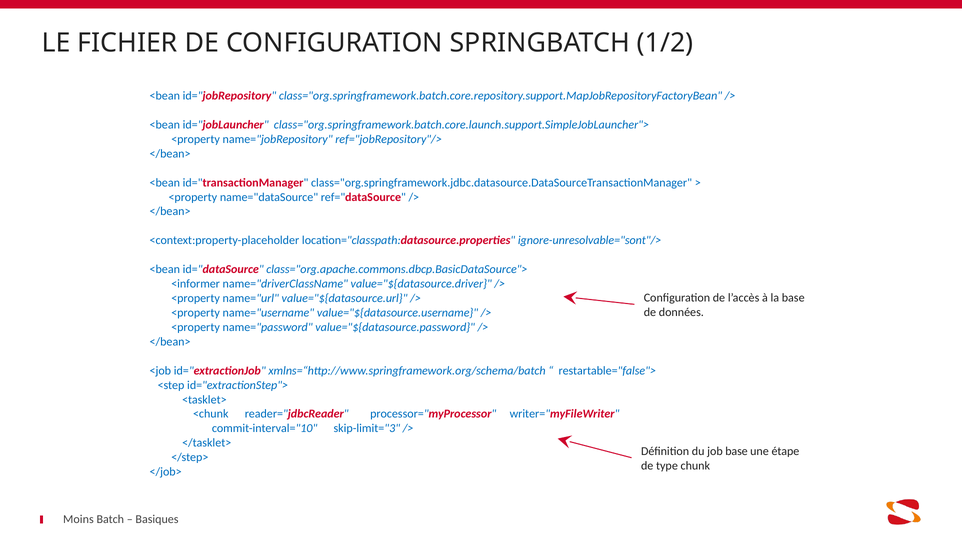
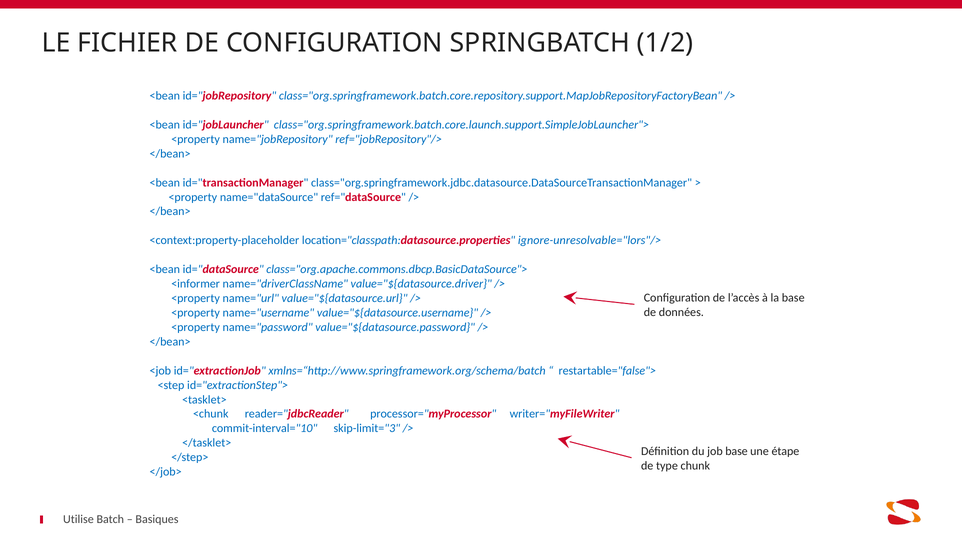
ignore-unresolvable="sont"/>: ignore-unresolvable="sont"/> -> ignore-unresolvable="lors"/> (590, 241)
Moins: Moins -> Utilise (78, 519)
